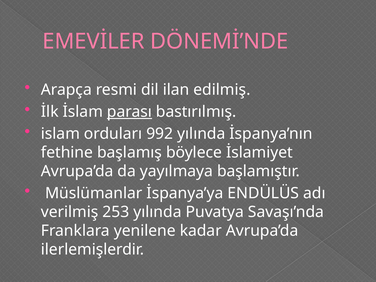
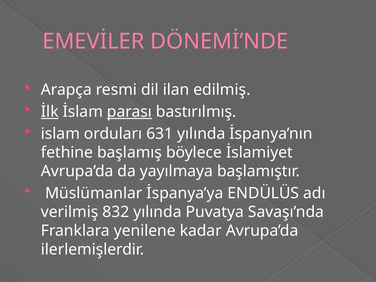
İlk underline: none -> present (50, 112)
992: 992 -> 631 (160, 134)
253: 253 -> 832 (116, 212)
